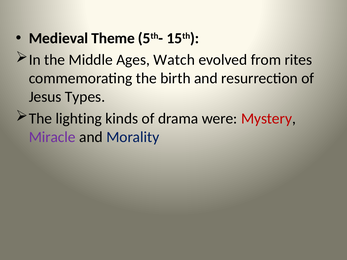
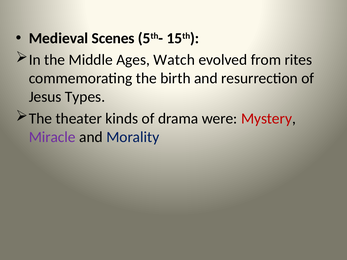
Theme: Theme -> Scenes (113, 38)
lighting: lighting -> theater (79, 119)
